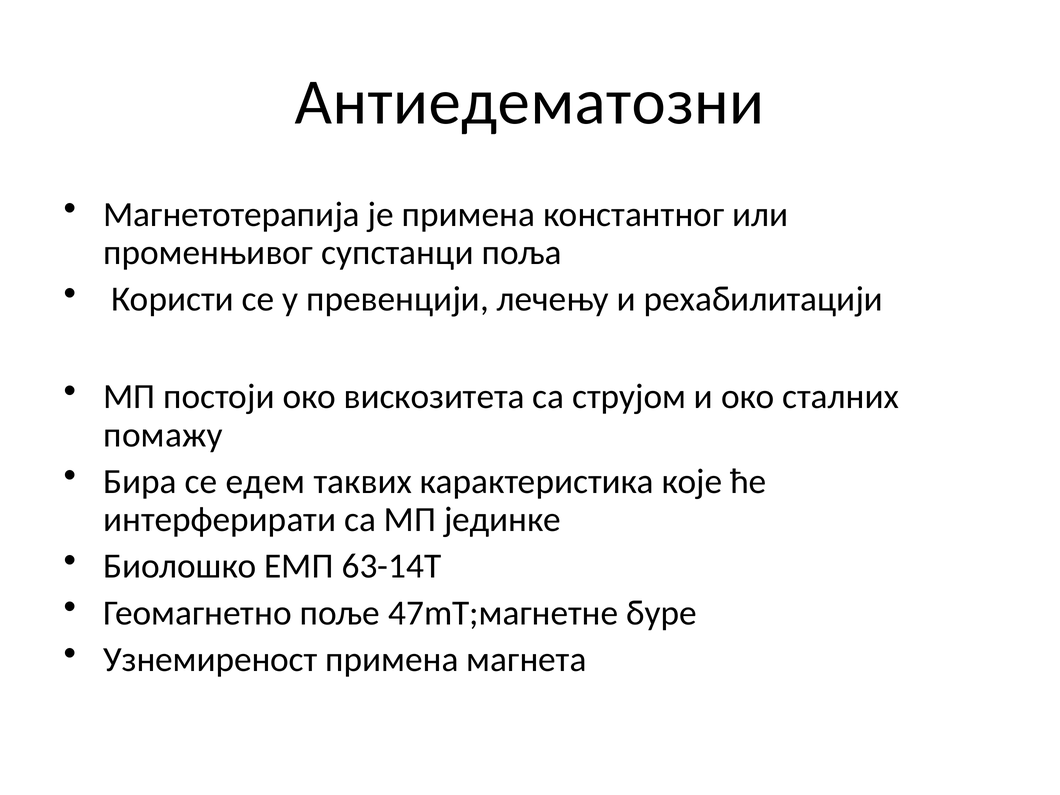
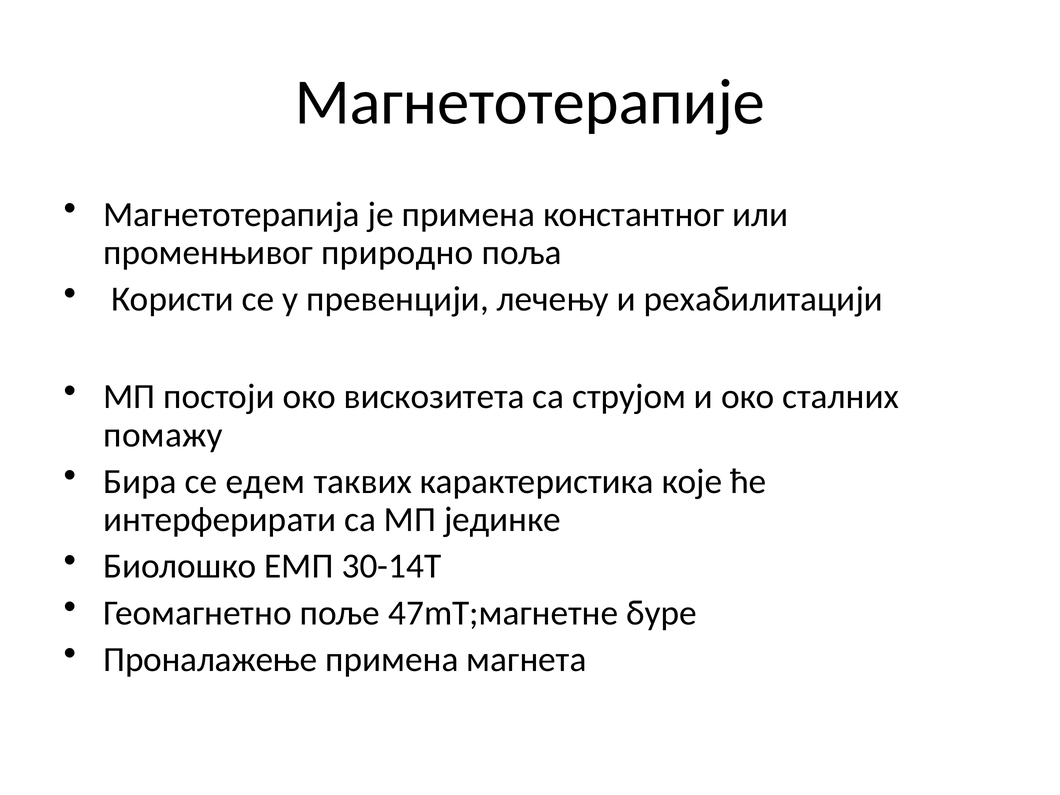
Антиедематозни: Антиедематозни -> Магнетотерапије (530, 103)
супстанци: супстанци -> природно (397, 253)
63-14Т: 63-14Т -> 30-14Т (391, 566)
Узнемиреност: Узнемиреност -> Проналажење (210, 659)
